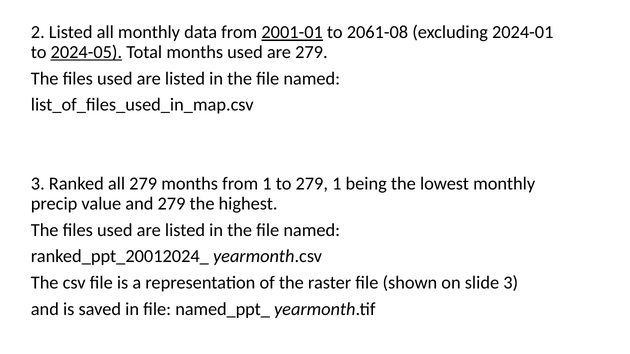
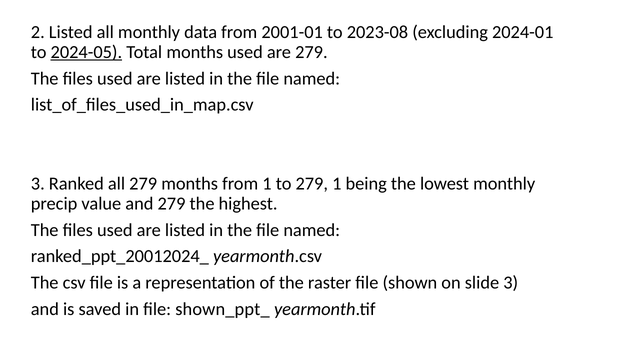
2001-01 underline: present -> none (292, 32)
2061-08: 2061-08 -> 2023-08 (377, 32)
named_ppt_: named_ppt_ -> shown_ppt_ (222, 309)
